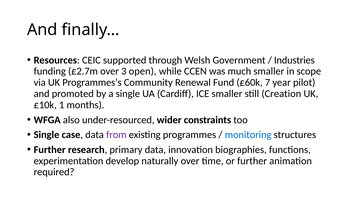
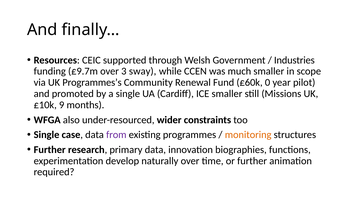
£2.7m: £2.7m -> £9.7m (83, 71)
open: open -> sway (143, 71)
7: 7 -> 0 (268, 82)
Creation: Creation -> Missions (281, 94)
1: 1 -> 9 (62, 105)
monitoring colour: blue -> orange (248, 135)
